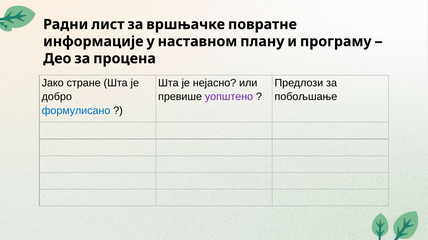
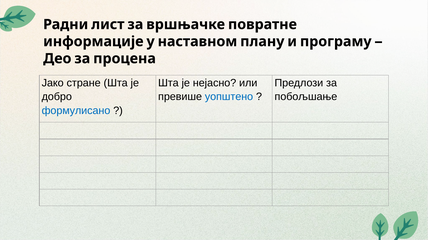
уопштено colour: purple -> blue (229, 97)
